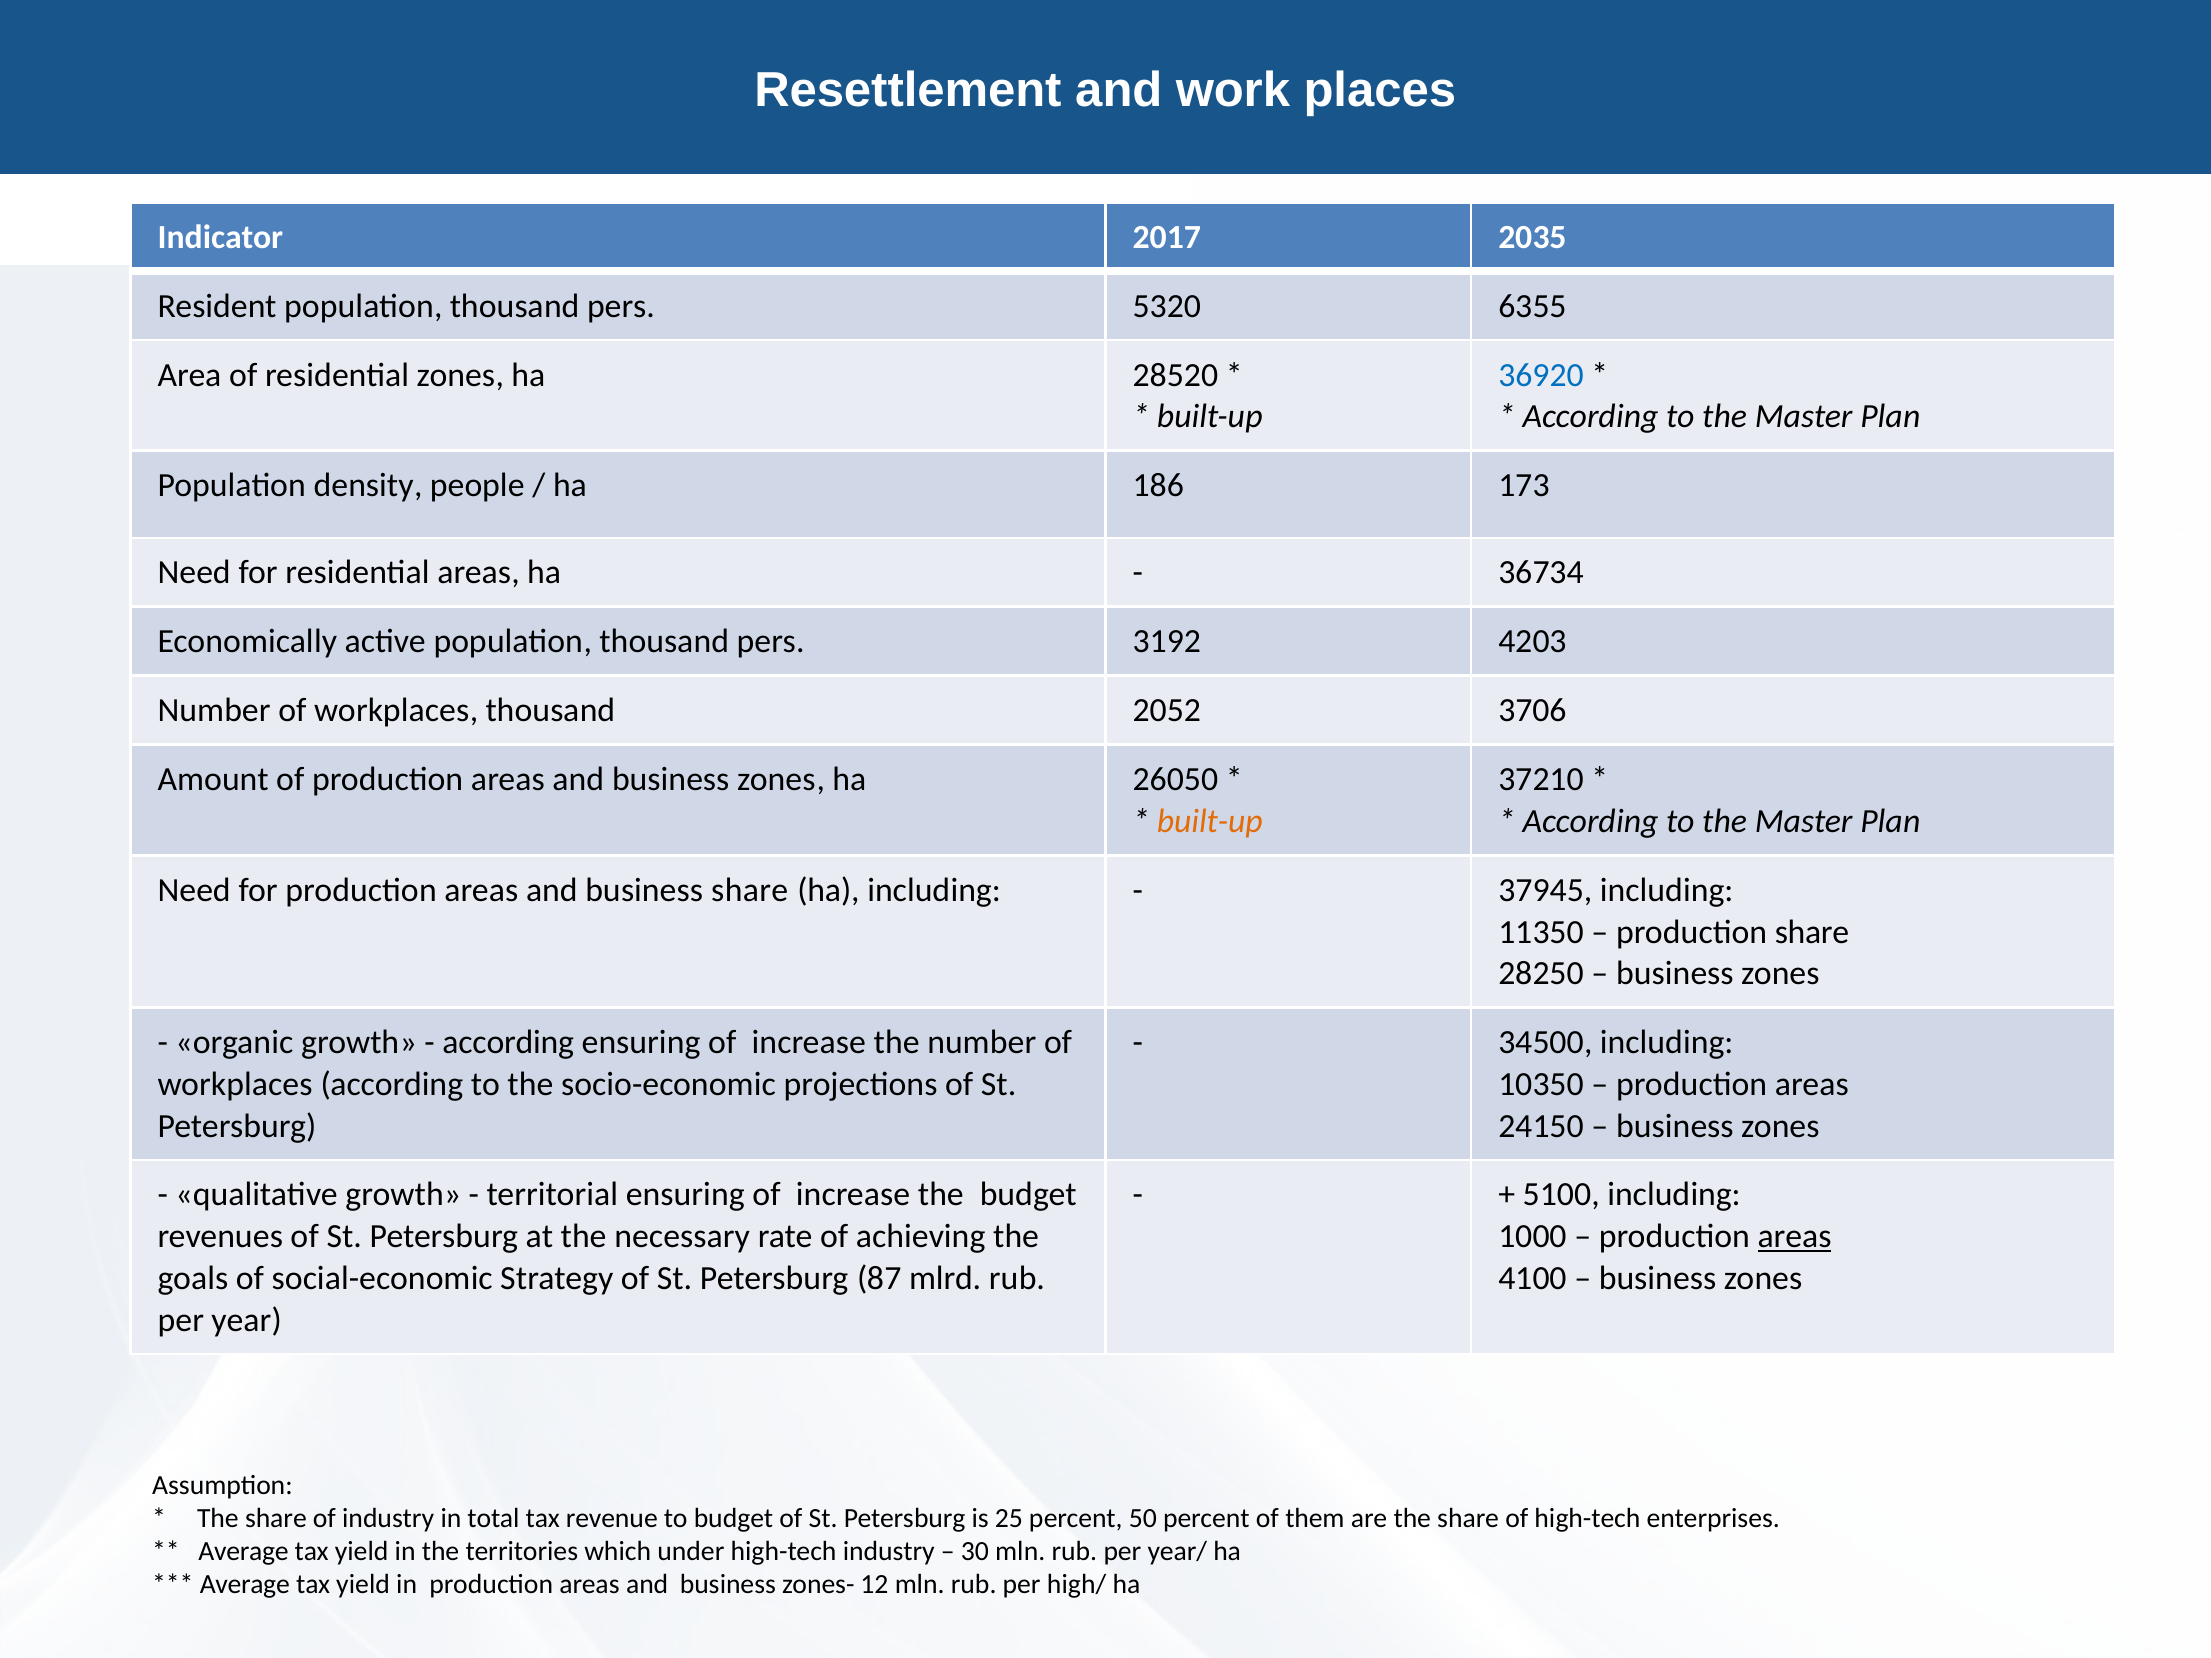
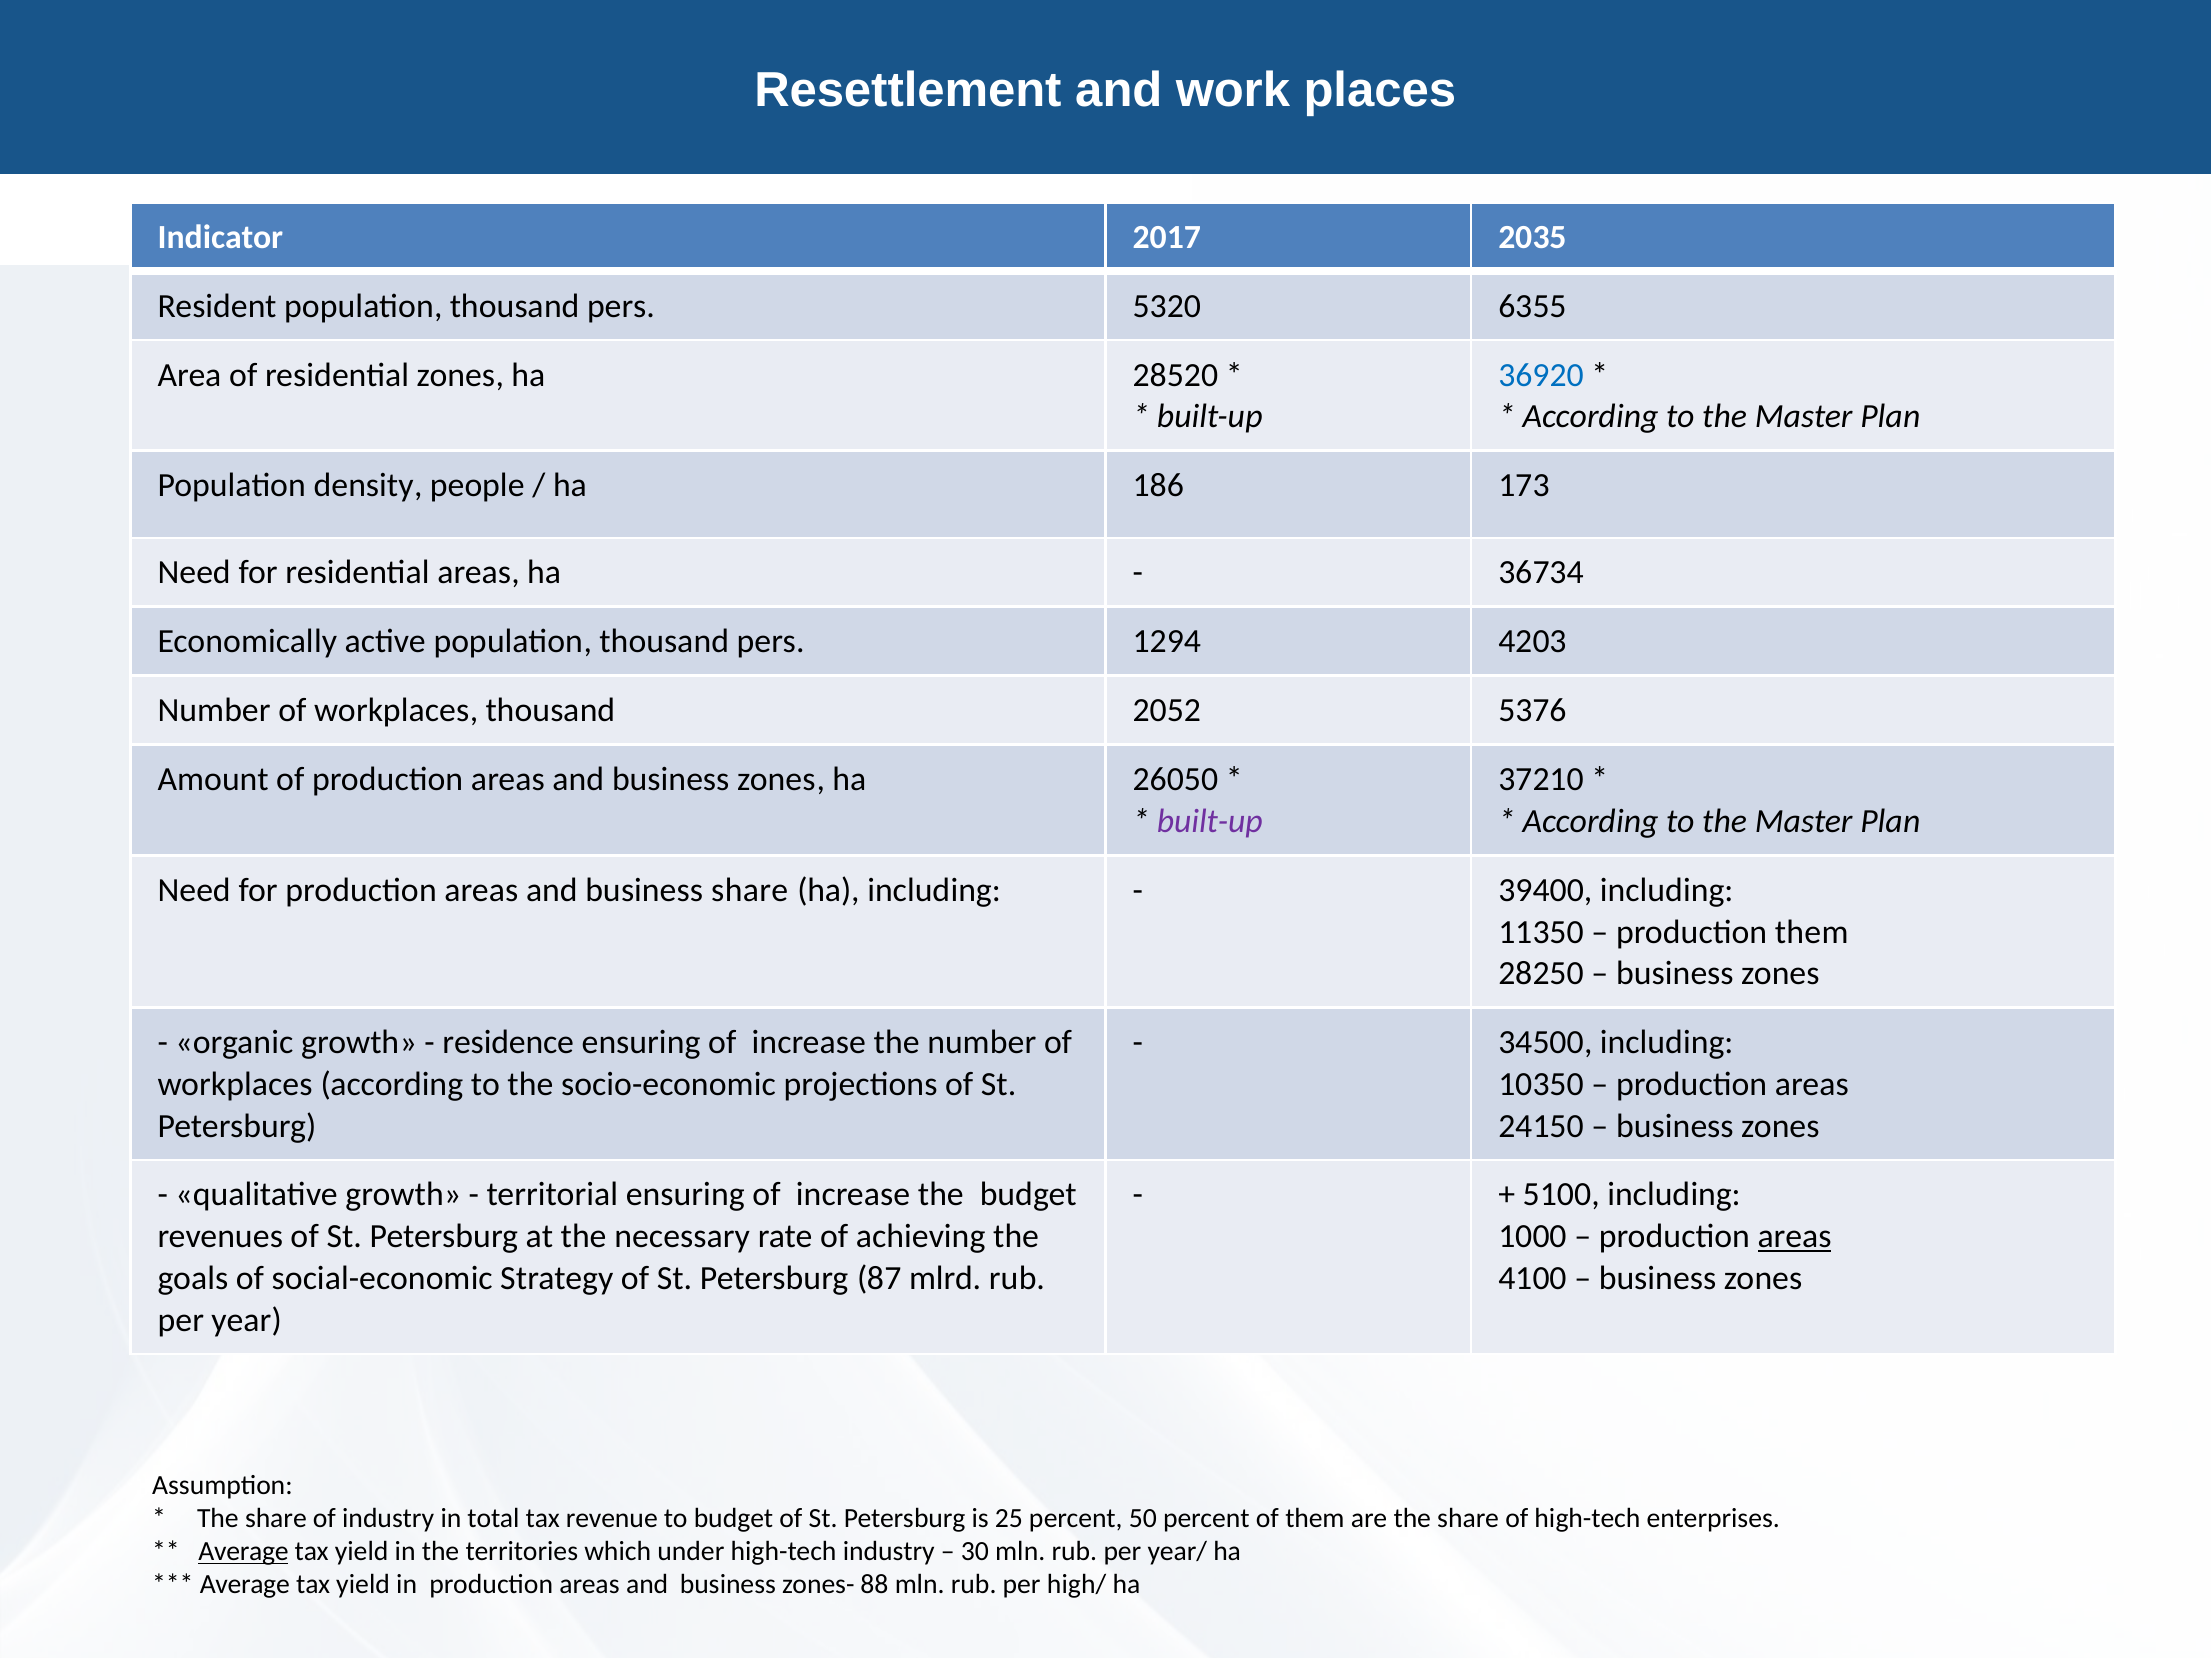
3192: 3192 -> 1294 (1167, 642)
3706: 3706 -> 5376 (1532, 711)
built-up colour: orange -> purple (1210, 821)
37945: 37945 -> 39400 (1545, 890)
production share: share -> them (1812, 932)
according: according -> residence (508, 1043)
Average underline: none -> present (243, 1552)
12: 12 -> 88 (874, 1585)
